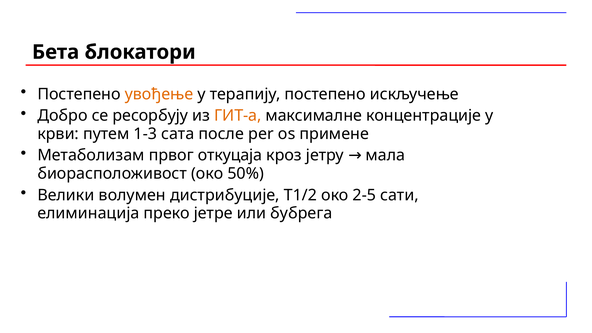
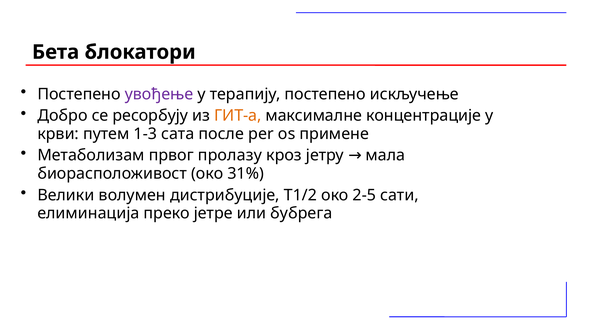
увођење colour: orange -> purple (159, 94)
откуцаја: откуцаја -> пролазу (230, 155)
50%: 50% -> 31% (246, 174)
